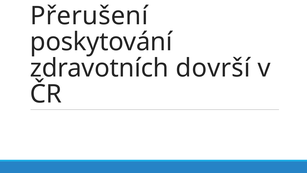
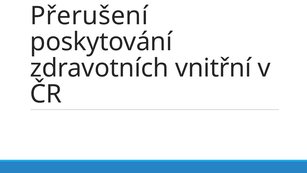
dovrší: dovrší -> vnitřní (213, 68)
